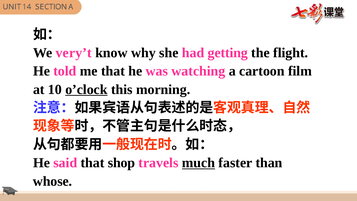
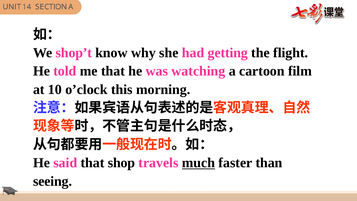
very’t: very’t -> shop’t (74, 53)
o’clock underline: present -> none (86, 89)
whose: whose -> seeing (52, 181)
